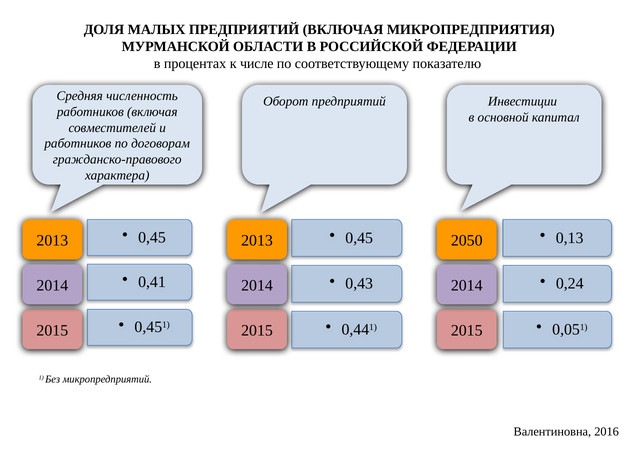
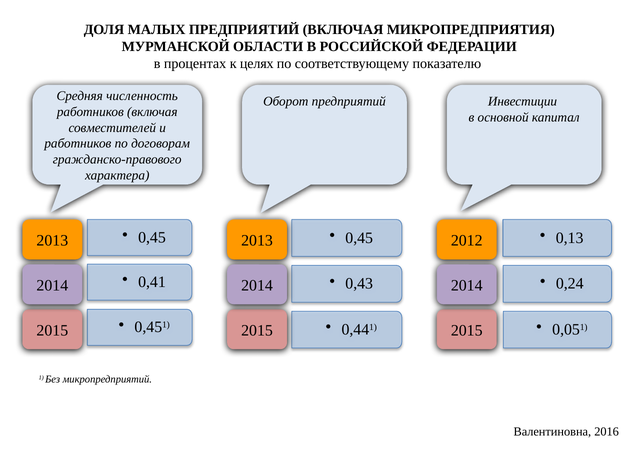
числе: числе -> целях (257, 63)
2050: 2050 -> 2012 (467, 241)
